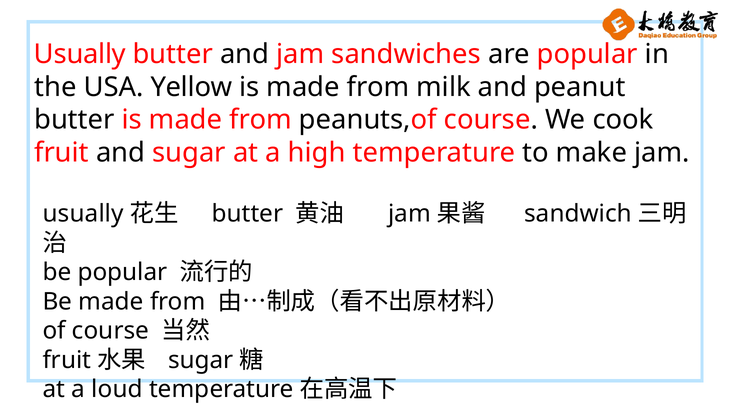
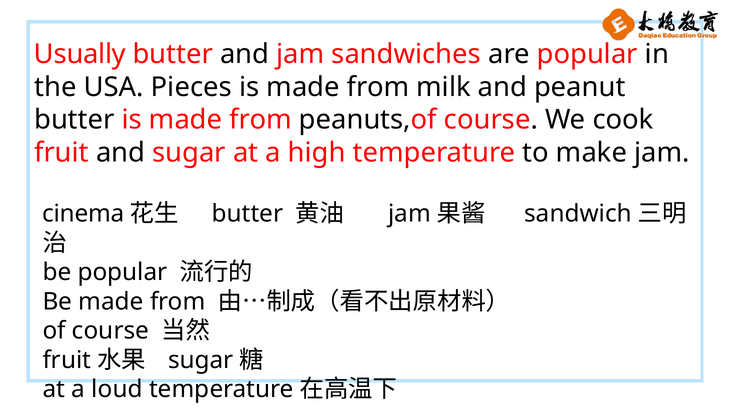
Yellow: Yellow -> Pieces (191, 87)
usually: usually -> cinema (83, 214)
